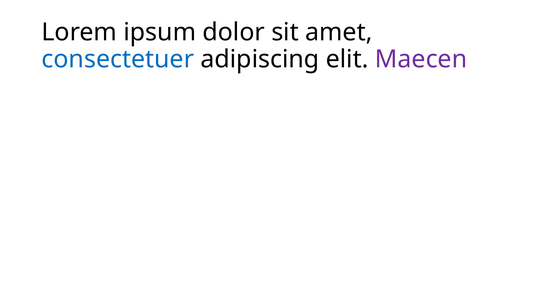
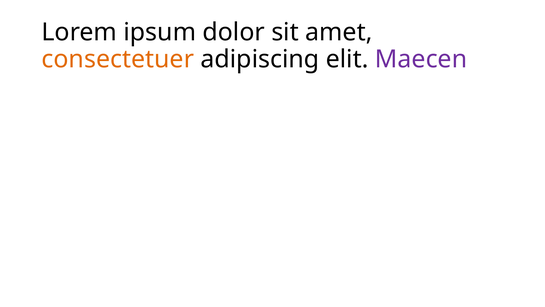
consectetuer colour: blue -> orange (118, 59)
